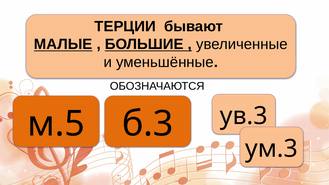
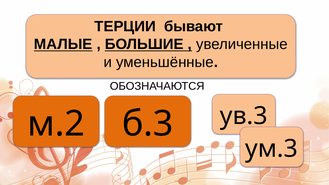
м.5: м.5 -> м.2 (56, 124)
